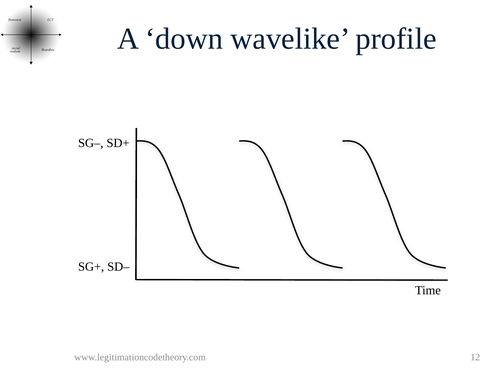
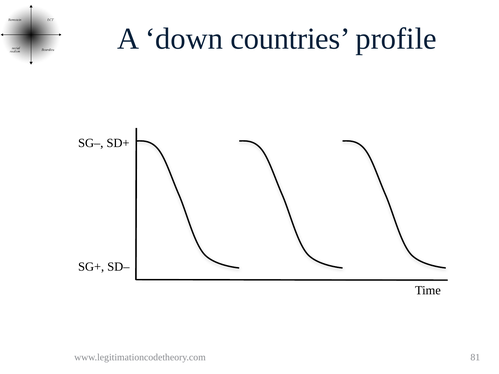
wavelike: wavelike -> countries (291, 39)
12: 12 -> 81 (475, 358)
